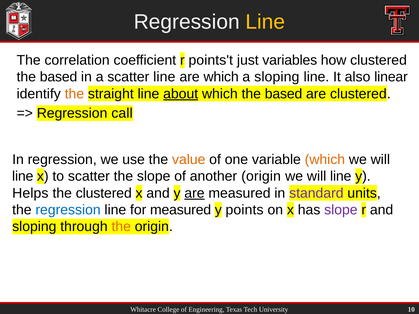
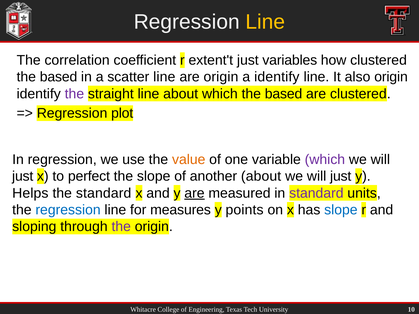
points't: points't -> extent't (211, 60)
are which: which -> origin (221, 77)
a sloping: sloping -> identify (277, 77)
also linear: linear -> origin (391, 77)
the colour: orange -> purple (74, 94)
about underline: present -> none (181, 94)
call: call -> plot (122, 113)
which colour: orange -> purple (325, 160)
line: line -> just (23, 176)
to scatter: scatter -> perfect (89, 176)
another origin: origin -> about (261, 176)
line: line -> just (341, 176)
the clustered: clustered -> standard (104, 193)
for measured: measured -> measures (181, 210)
slope colour: purple -> blue (341, 210)
the colour: orange -> purple (121, 227)
